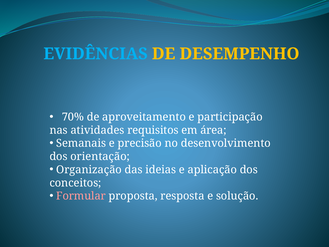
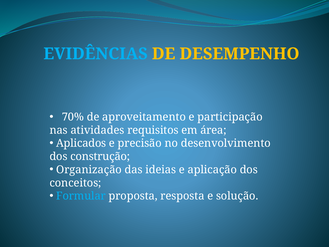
Semanais: Semanais -> Aplicados (81, 143)
orientação: orientação -> construção (100, 156)
Formular colour: pink -> light blue (81, 196)
